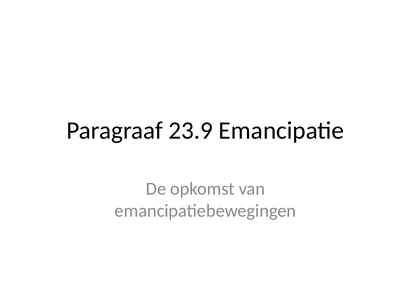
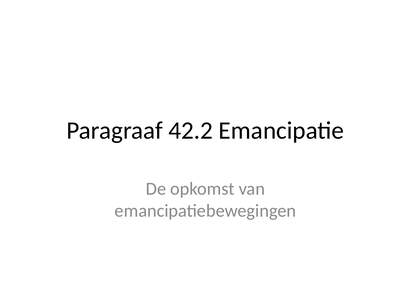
23.9: 23.9 -> 42.2 (191, 131)
